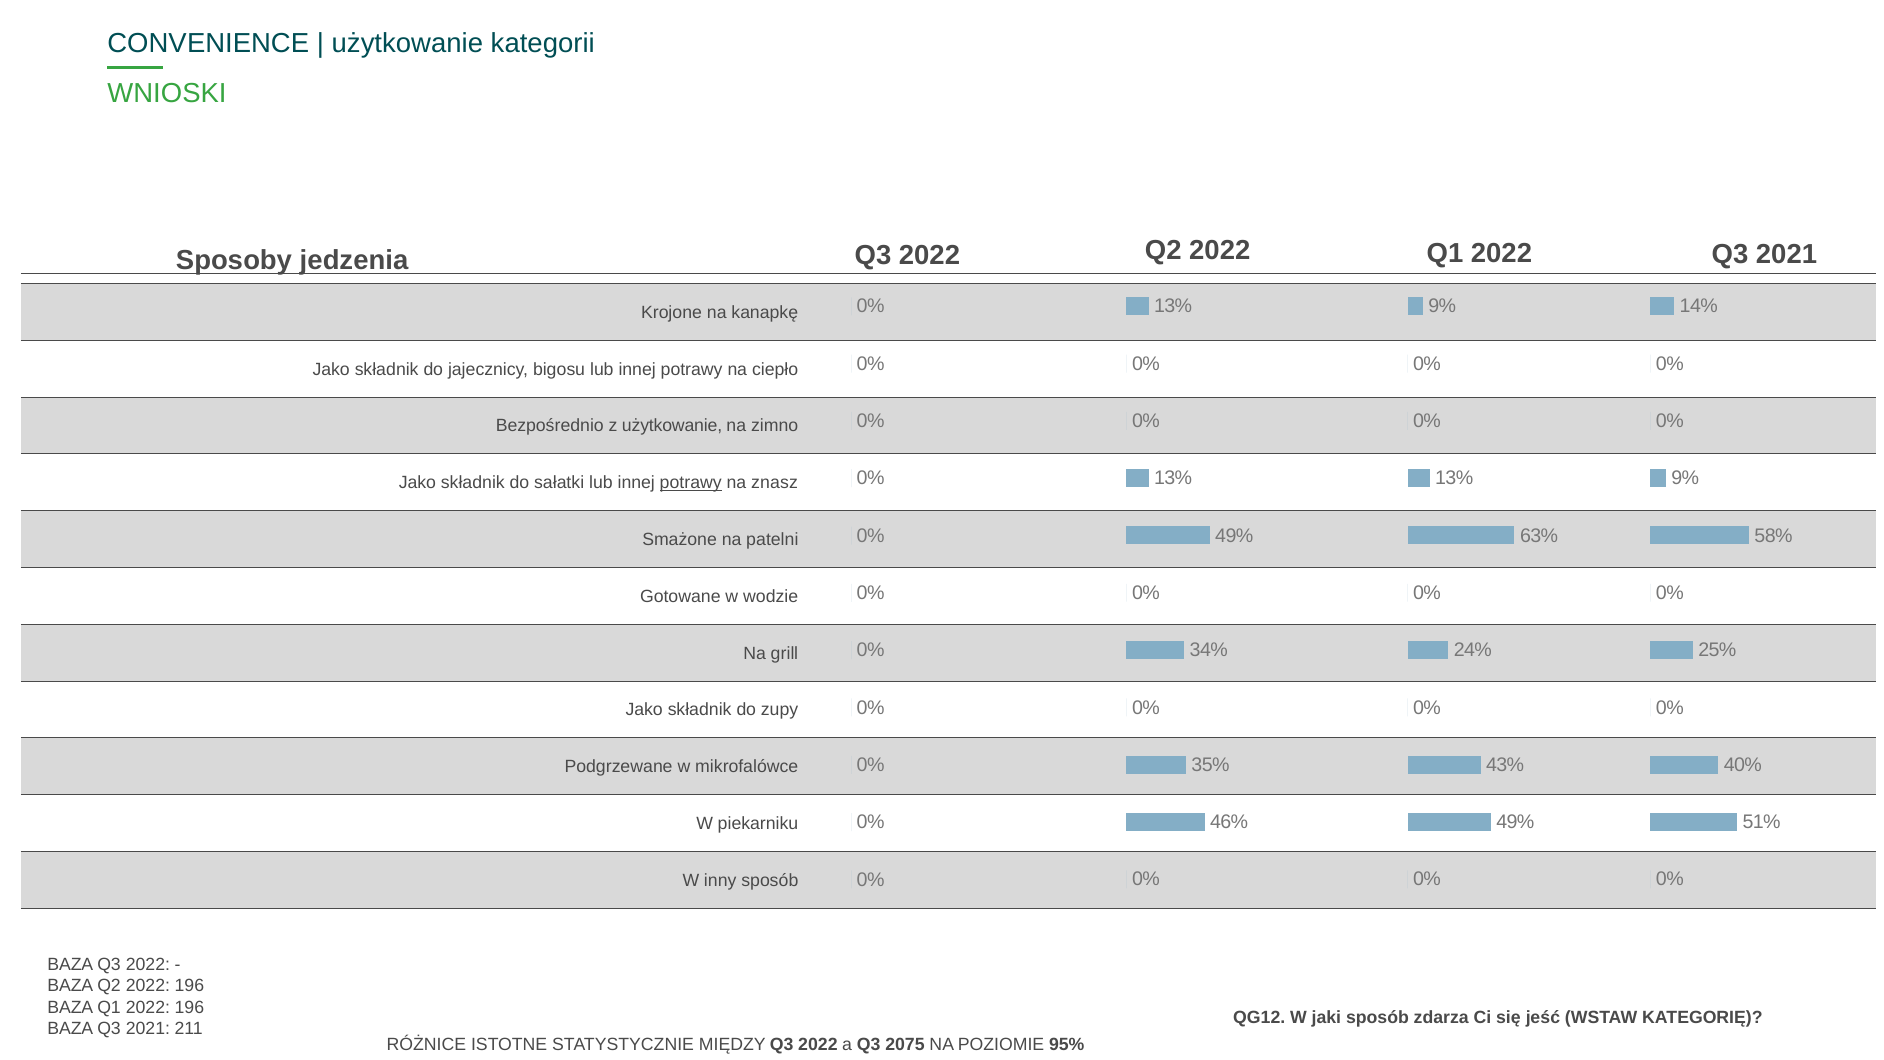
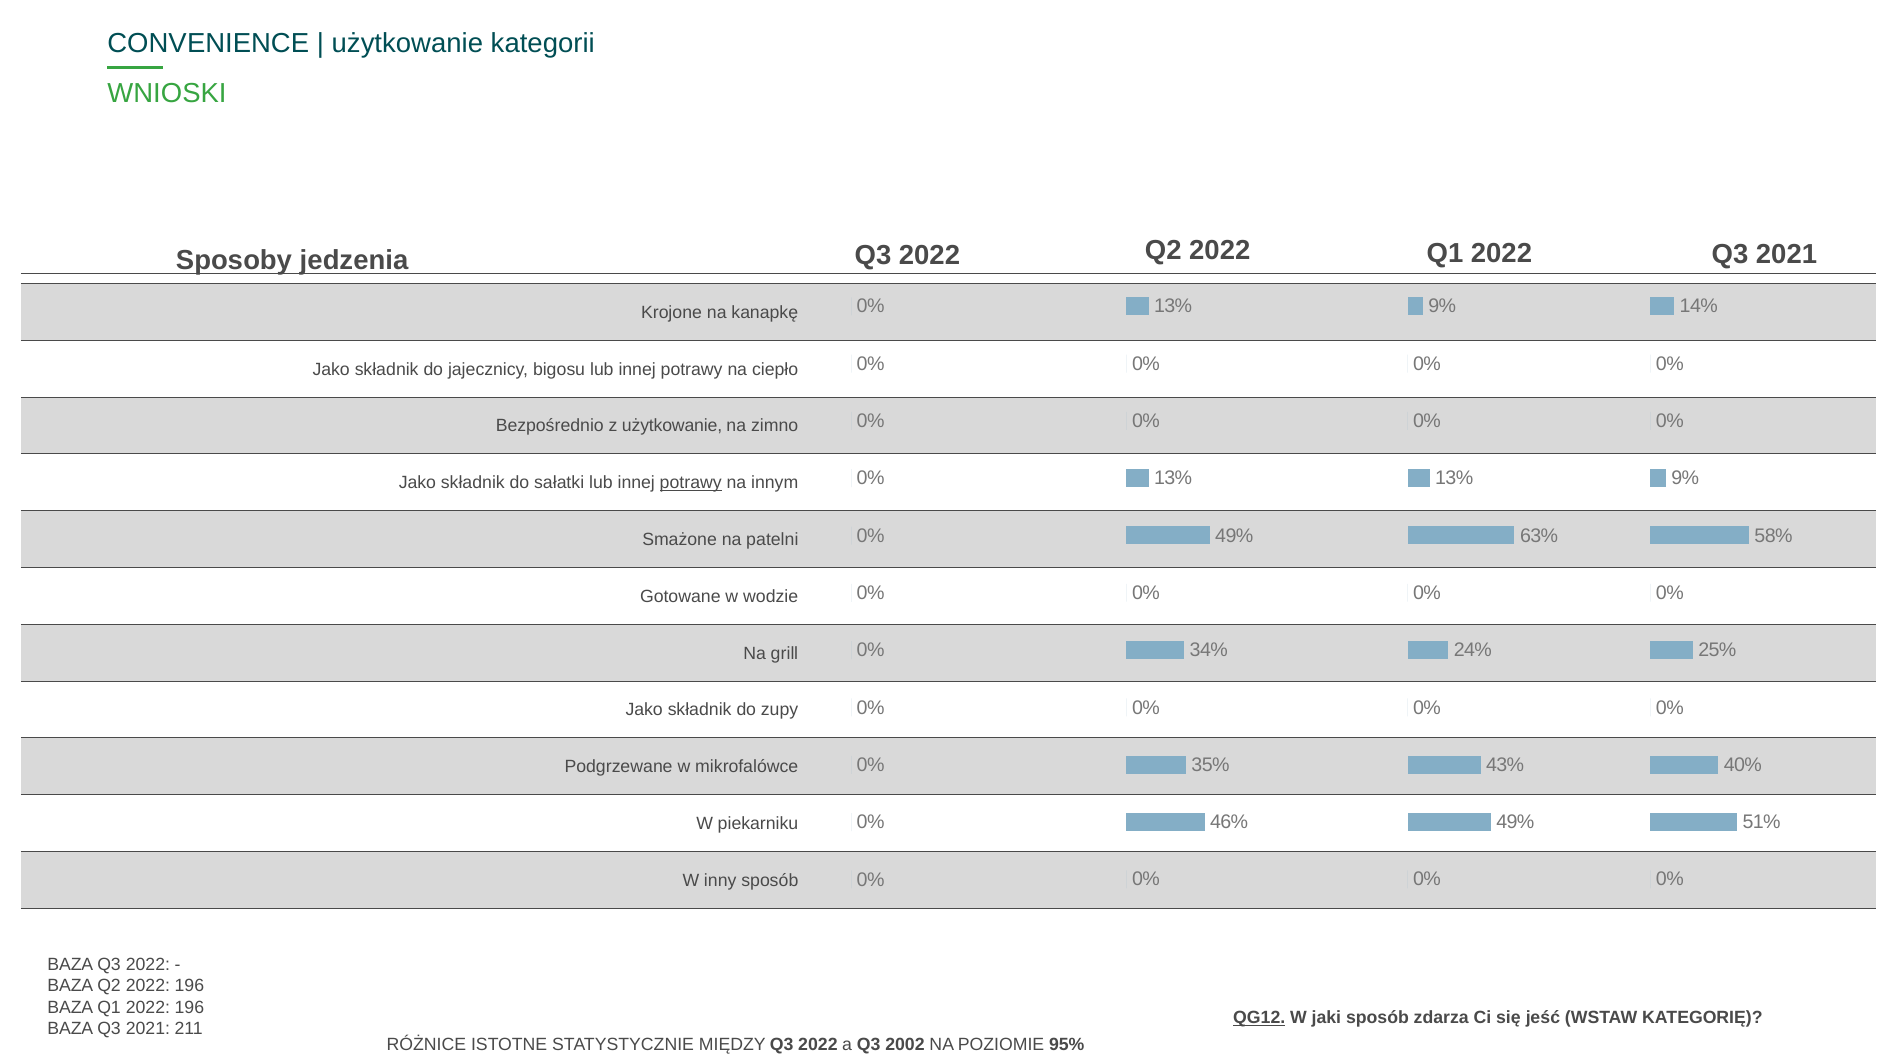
znasz: znasz -> innym (775, 483)
QG12 underline: none -> present (1259, 1018)
2075: 2075 -> 2002 (905, 1044)
